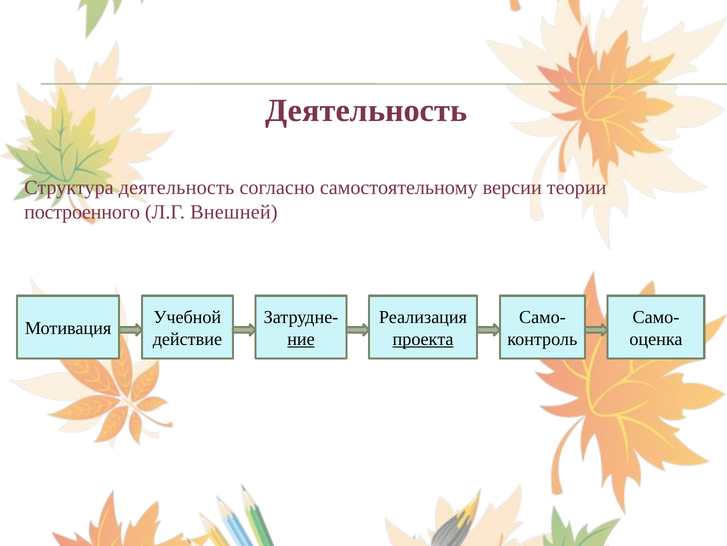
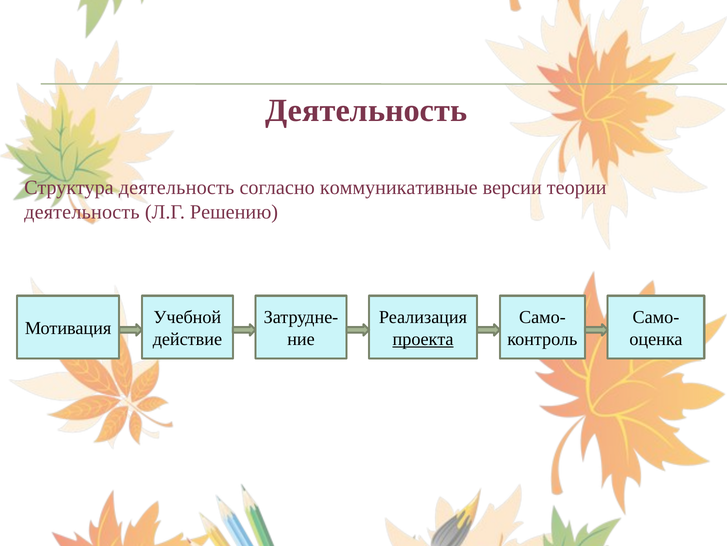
самостоятельному: самостоятельному -> коммуникативные (399, 187)
построенного: построенного -> деятельность (82, 212)
Внешней: Внешней -> Решению (234, 212)
ние underline: present -> none (301, 339)
